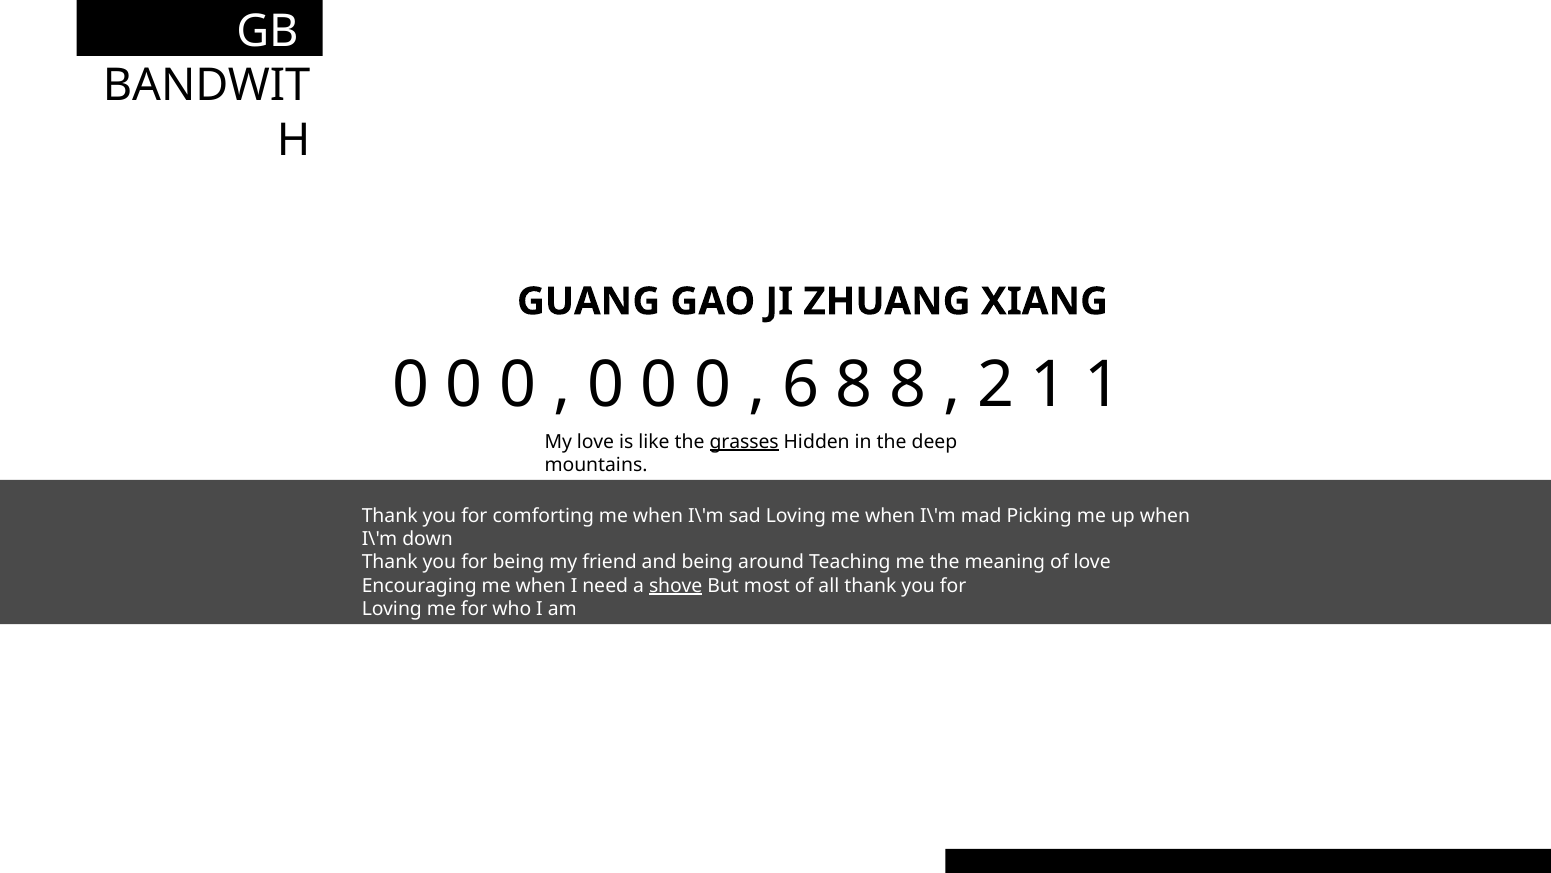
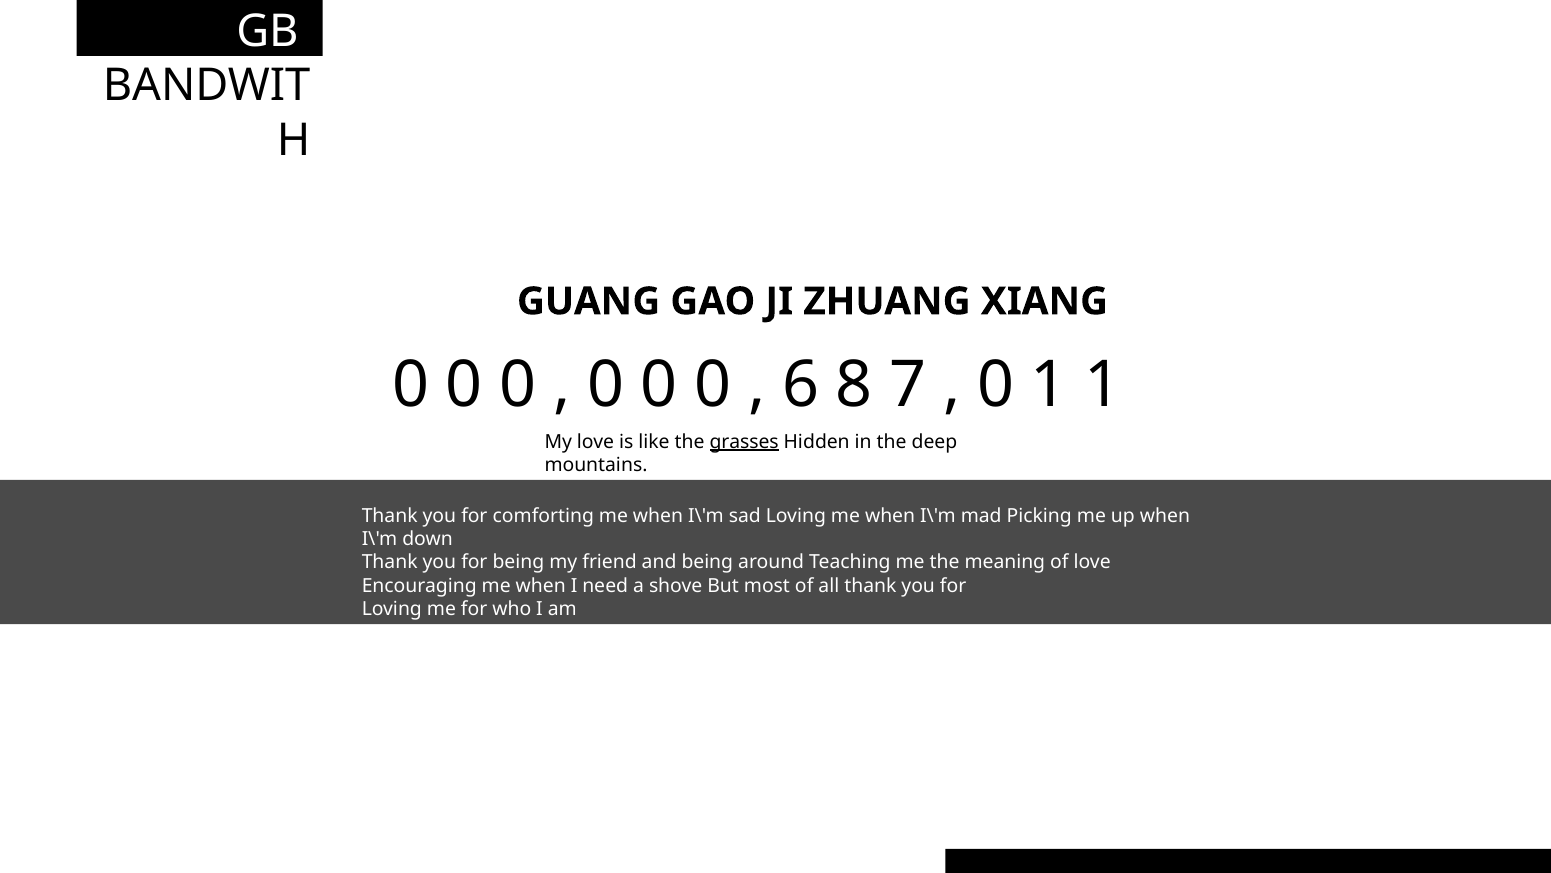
8 8: 8 -> 7 (908, 385)
2: 2 -> 0 (996, 385)
shove underline: present -> none (676, 585)
